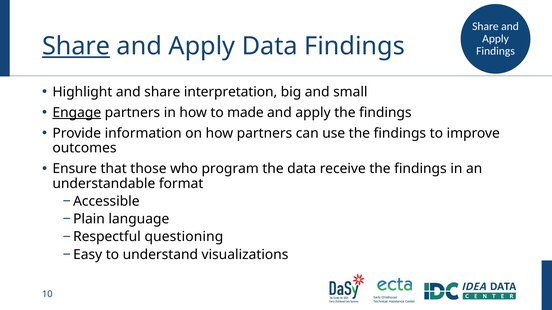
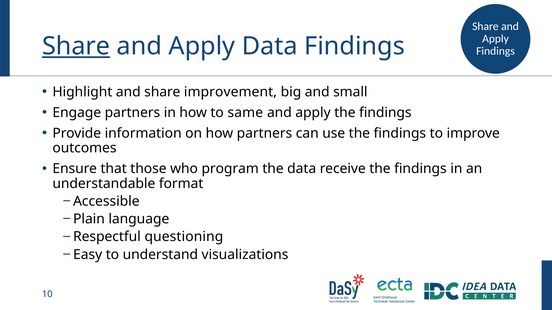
interpretation: interpretation -> improvement (230, 92)
Engage underline: present -> none (77, 113)
made: made -> same (245, 113)
